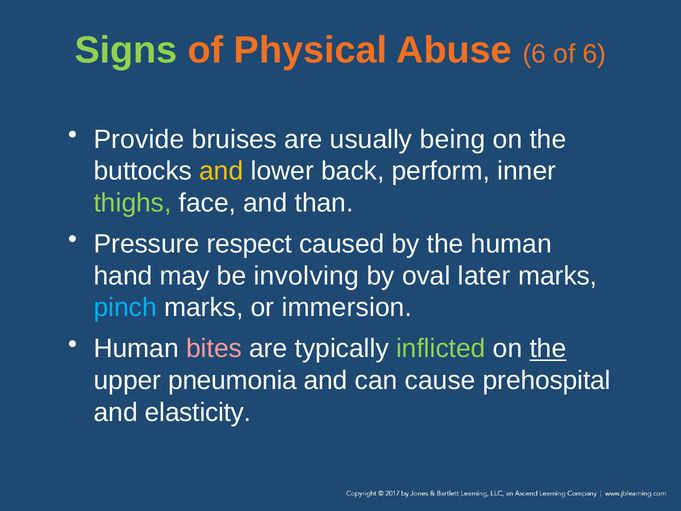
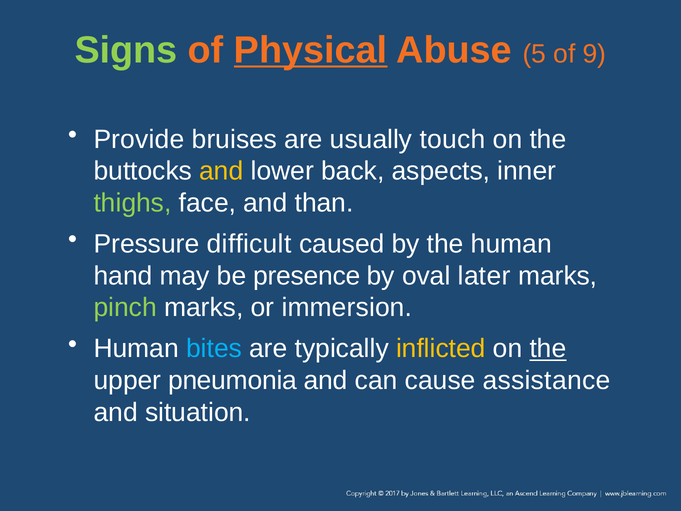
Physical underline: none -> present (311, 50)
Abuse 6: 6 -> 5 (534, 54)
of 6: 6 -> 9 (594, 54)
being: being -> touch (452, 139)
perform: perform -> aspects (441, 171)
respect: respect -> difficult (249, 244)
involving: involving -> presence (307, 276)
pinch colour: light blue -> light green (125, 307)
bites colour: pink -> light blue (214, 349)
inflicted colour: light green -> yellow (441, 349)
prehospital: prehospital -> assistance (547, 380)
elasticity: elasticity -> situation (198, 412)
